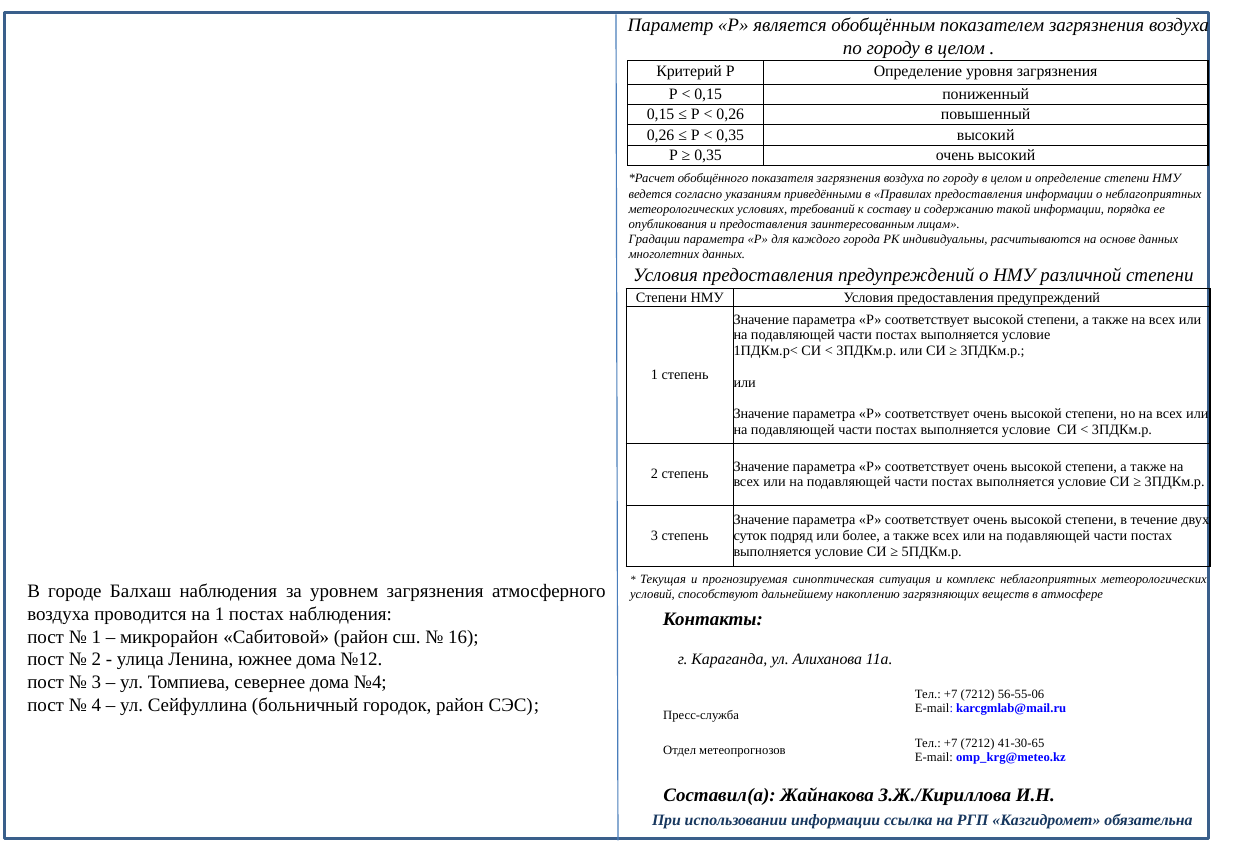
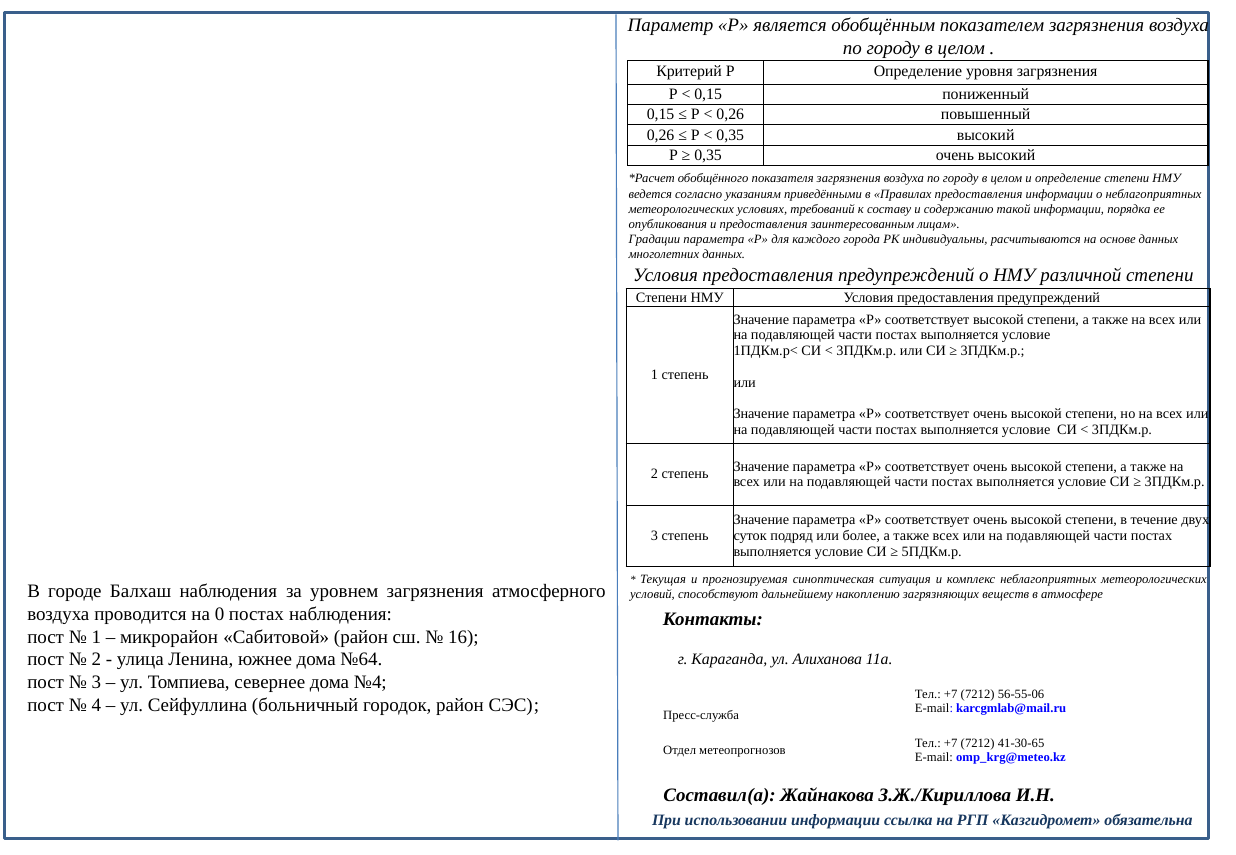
на 1: 1 -> 0 (220, 614)
№12: №12 -> №64 (361, 660)
